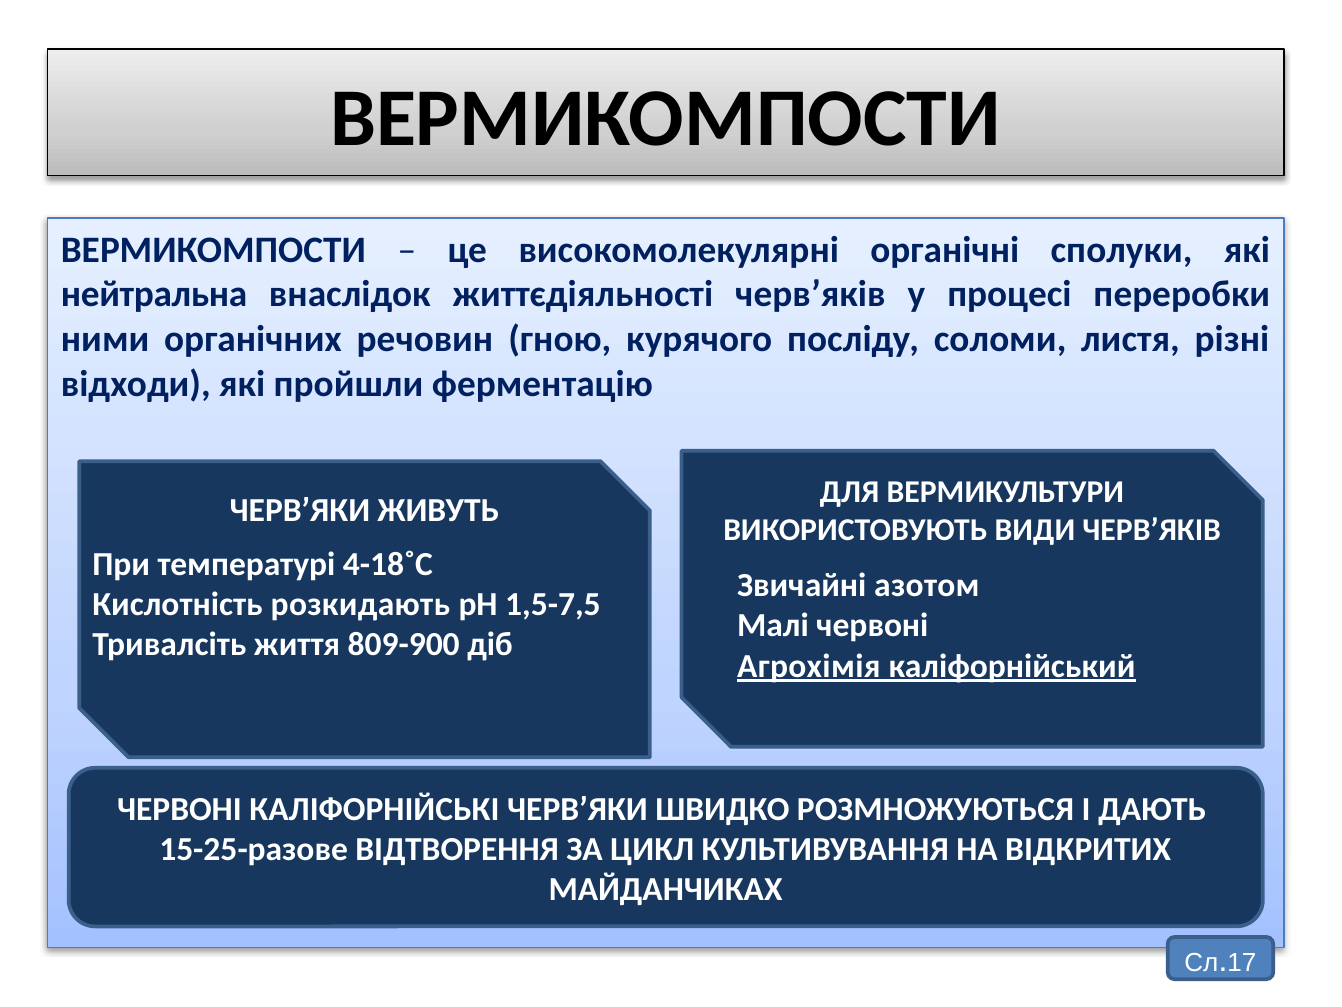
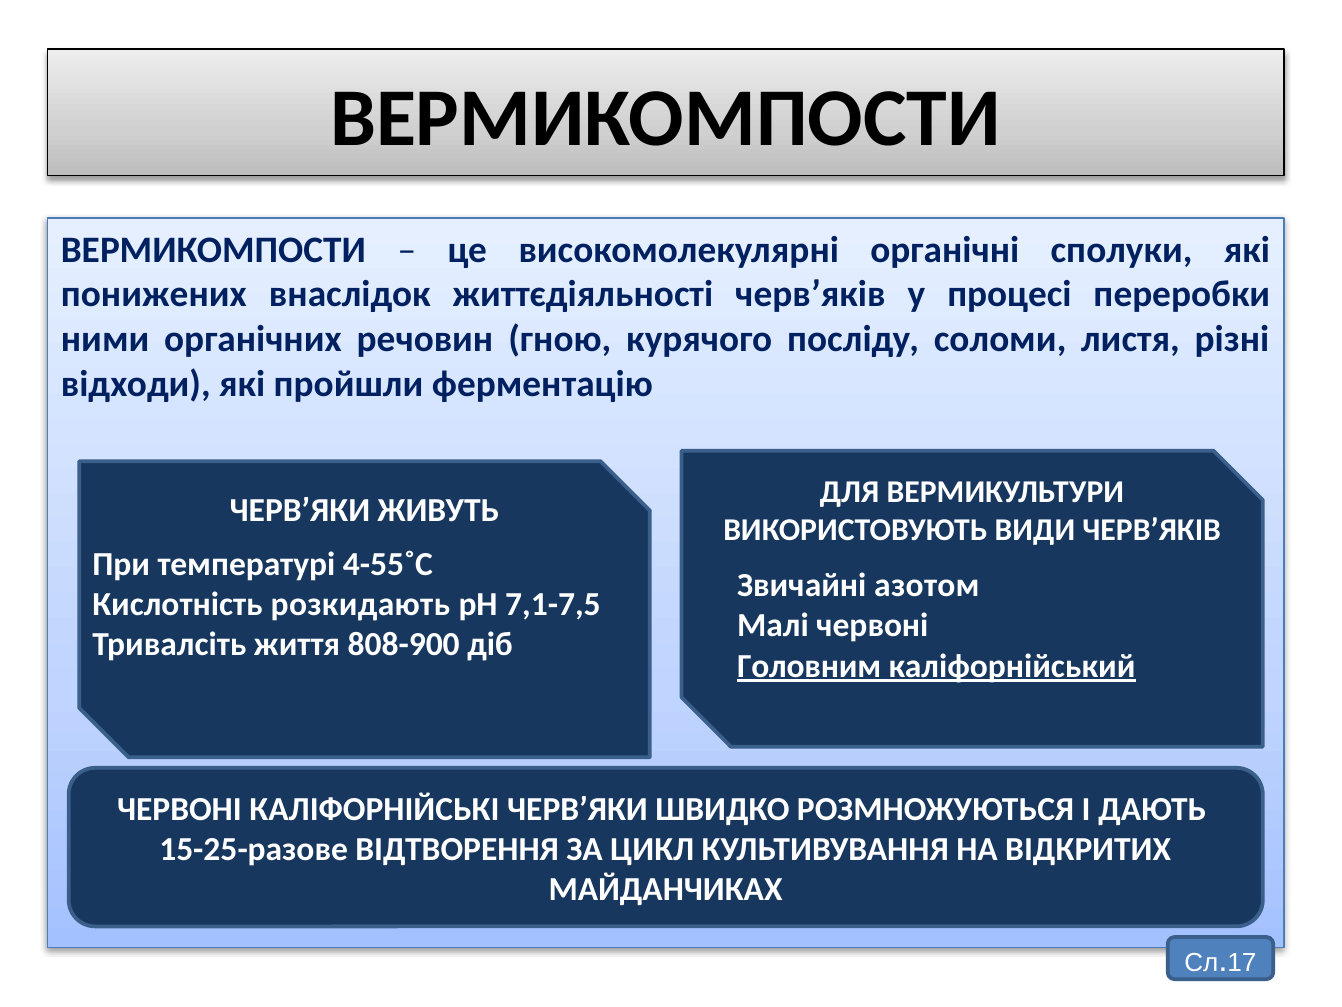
нейтральна: нейтральна -> понижених (154, 294)
4-18˚С: 4-18˚С -> 4-55˚С (388, 564)
1,5-7,5: 1,5-7,5 -> 7,1-7,5 (553, 604)
809-900: 809-900 -> 808-900 (404, 645)
Агрохімія: Агрохімія -> Головним (809, 666)
